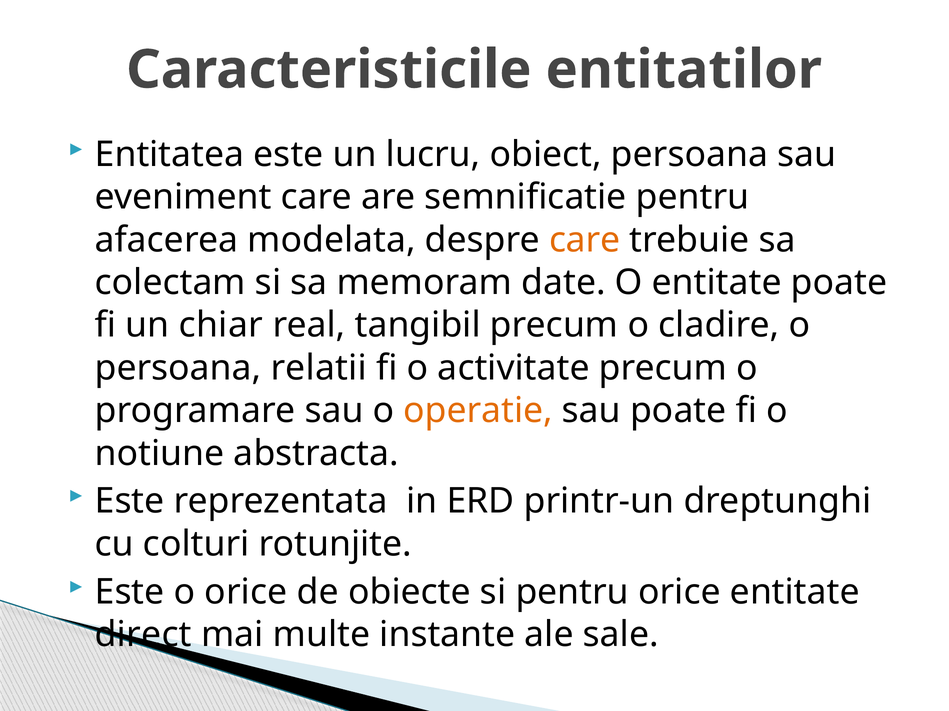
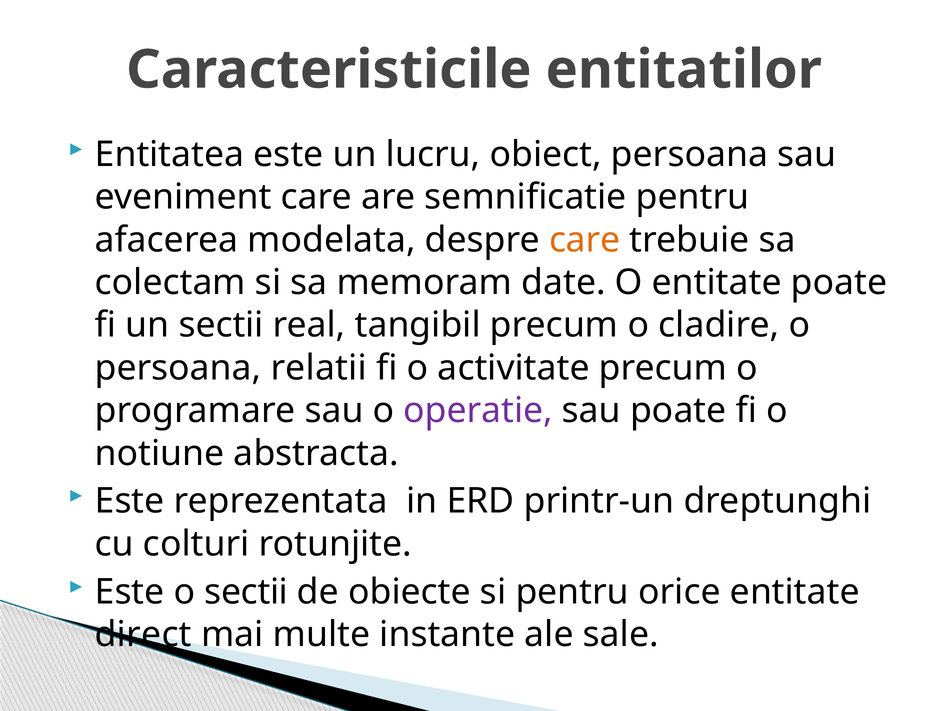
un chiar: chiar -> sectii (221, 326)
operatie colour: orange -> purple (478, 411)
o orice: orice -> sectii (246, 593)
